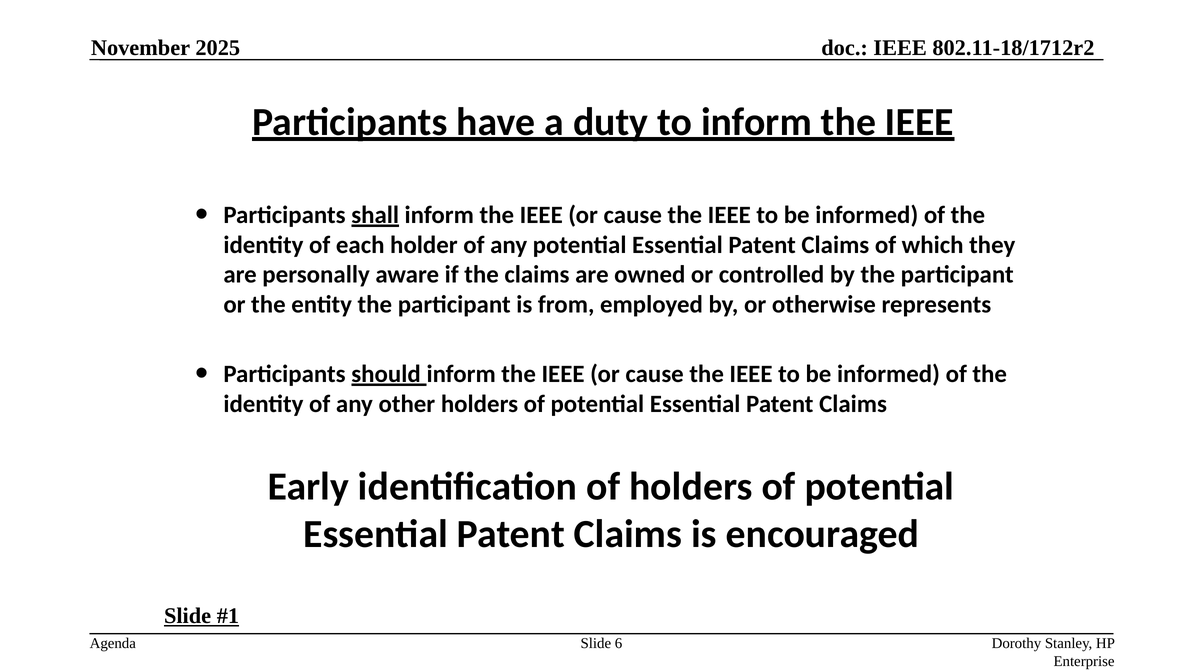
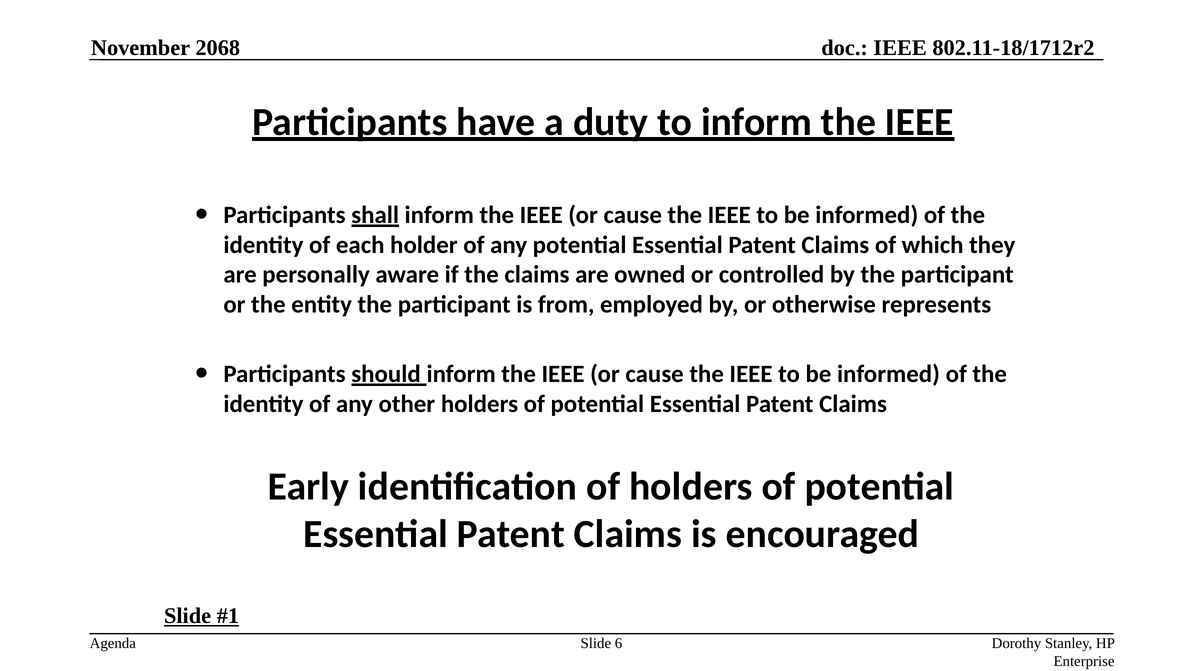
2025: 2025 -> 2068 (218, 48)
